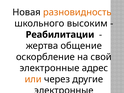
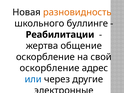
высоким: высоким -> буллинге (87, 23)
электронные: электронные -> оскорбление (50, 68)
или colour: orange -> blue (33, 79)
